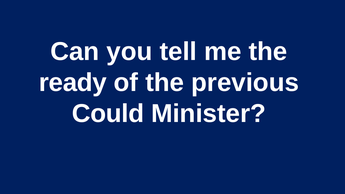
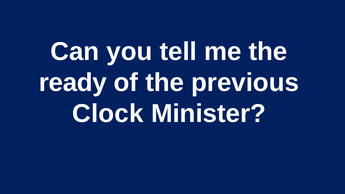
Could: Could -> Clock (108, 114)
